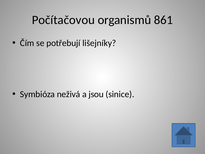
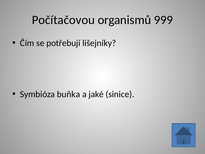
861: 861 -> 999 (163, 20)
neživá: neživá -> buňka (68, 94)
jsou: jsou -> jaké (96, 94)
